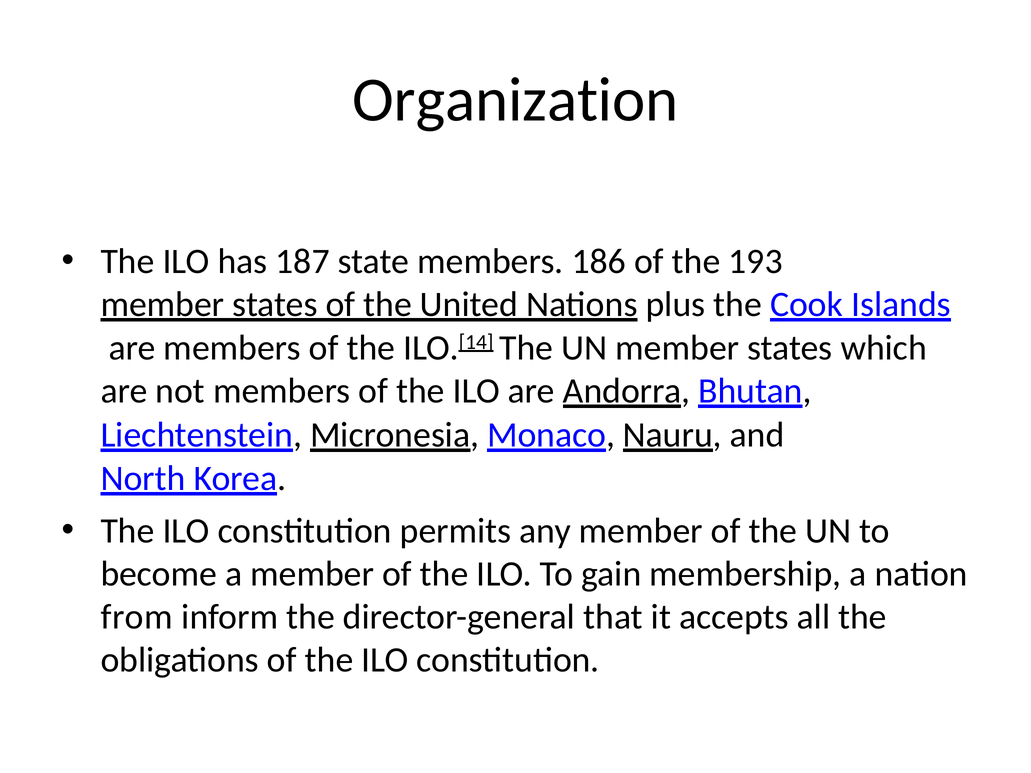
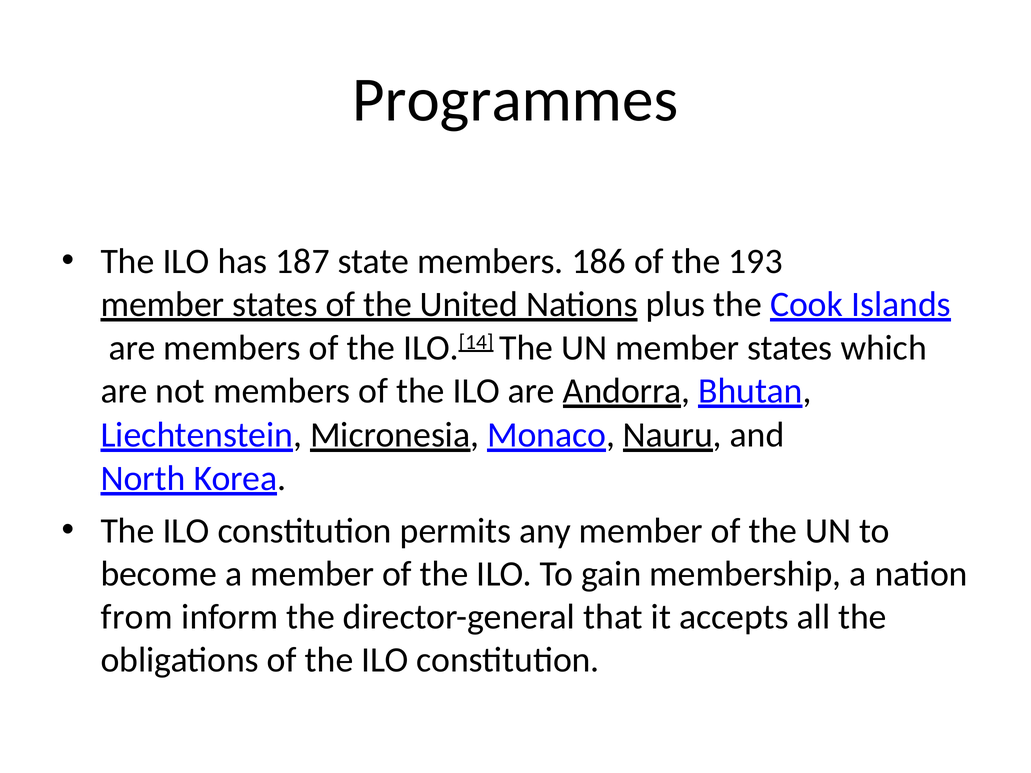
Organization: Organization -> Programmes (515, 100)
